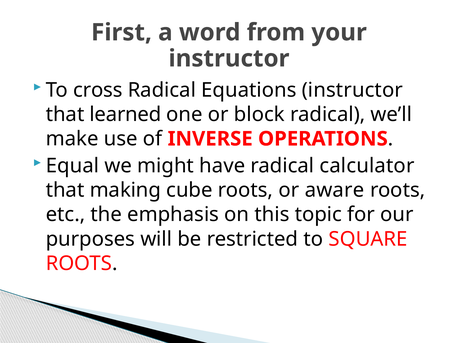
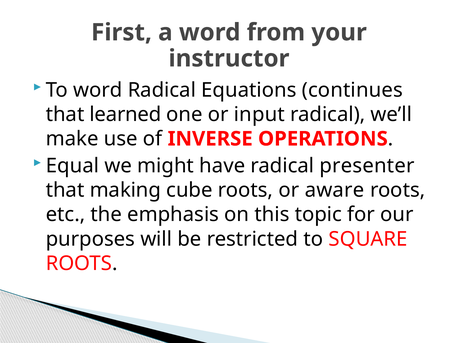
To cross: cross -> word (98, 90)
Equations instructor: instructor -> continues (352, 90)
block: block -> input (259, 115)
calculator: calculator -> presenter (367, 166)
